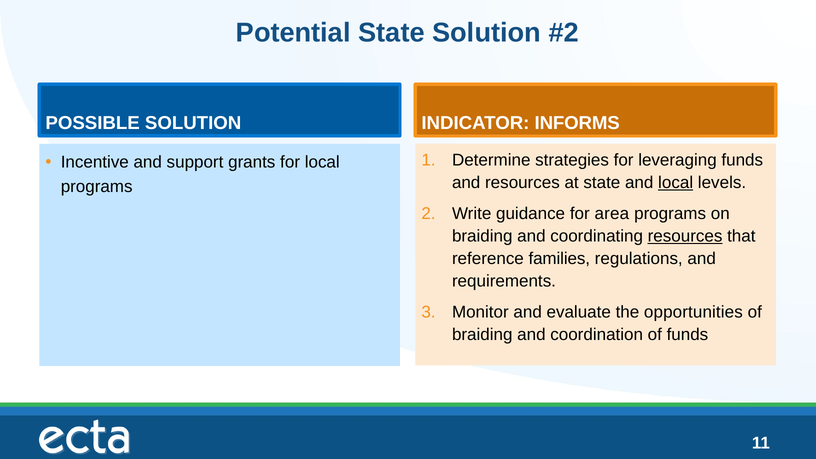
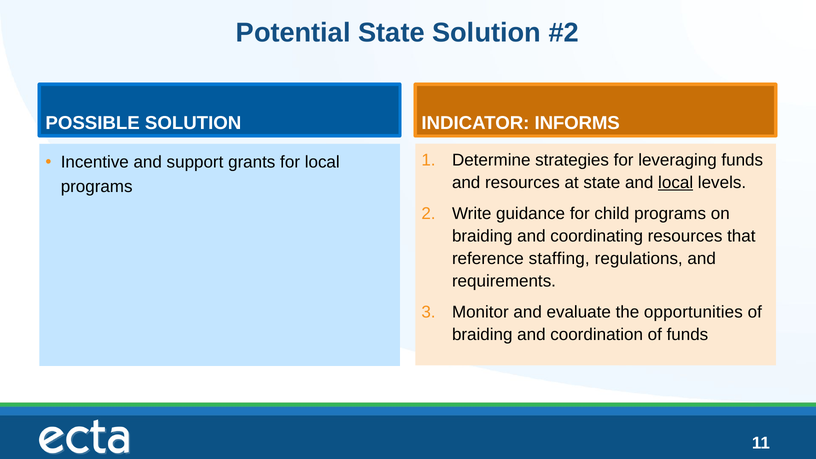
area: area -> child (612, 214)
resources underline: present -> none (685, 236)
families: families -> staffing (559, 259)
